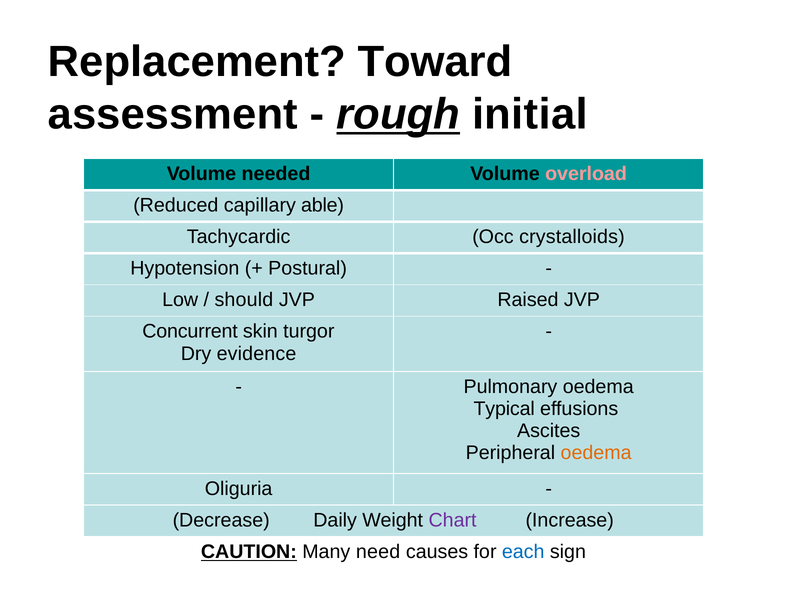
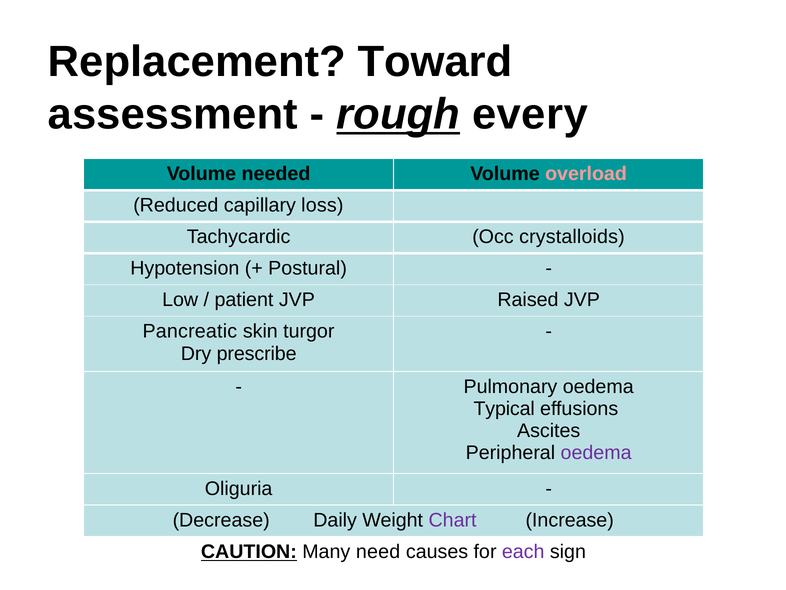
initial: initial -> every (530, 114)
able: able -> loss (322, 205)
should: should -> patient (244, 300)
Concurrent: Concurrent -> Pancreatic (190, 331)
evidence: evidence -> prescribe (257, 353)
oedema colour: orange -> purple (596, 452)
each colour: blue -> purple (523, 551)
